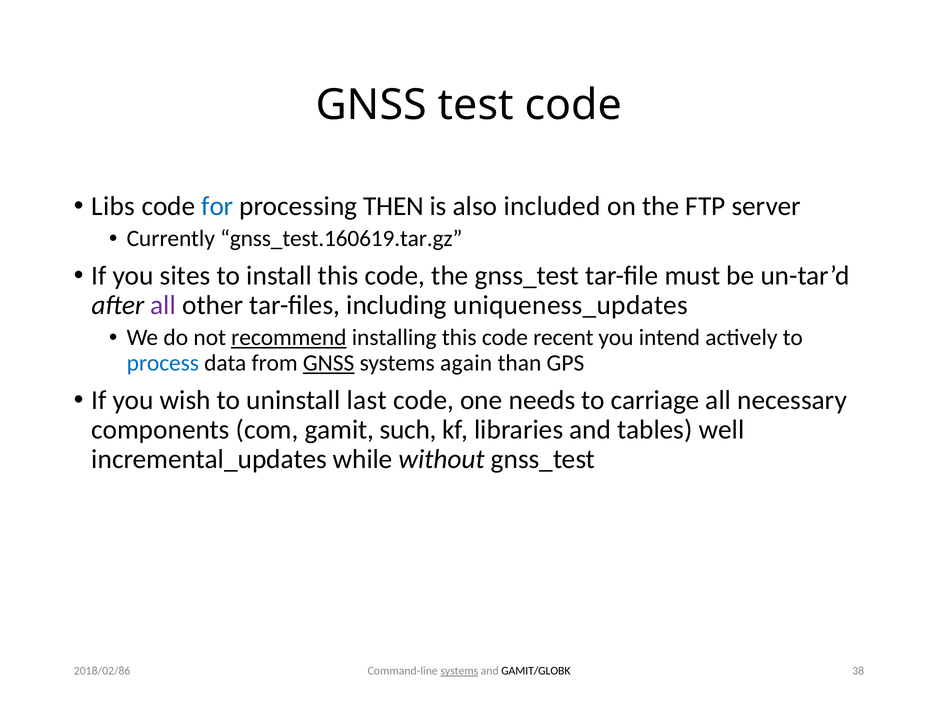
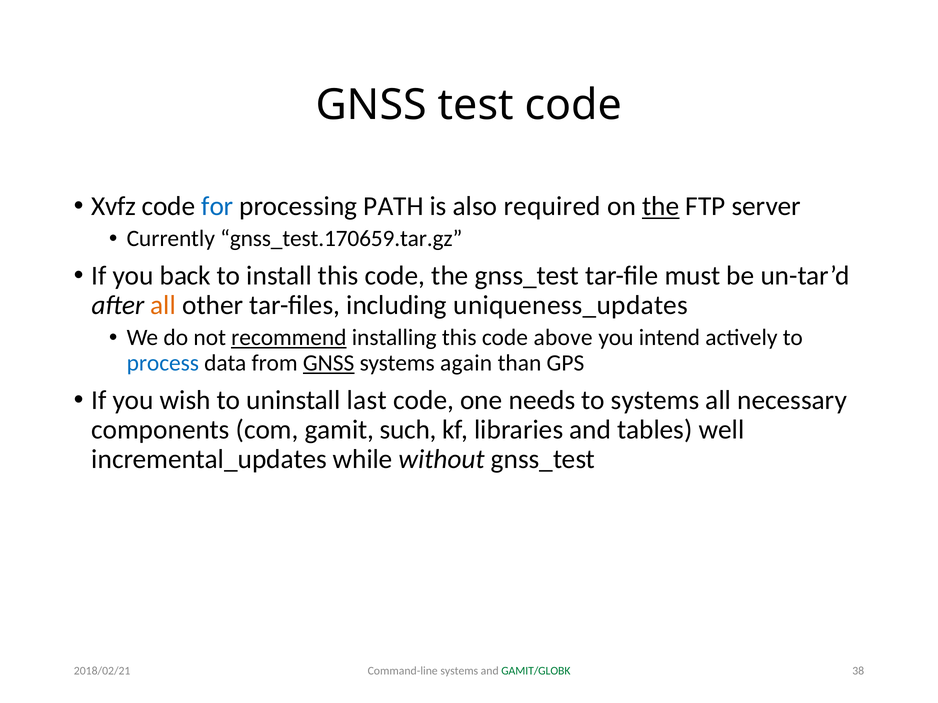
Libs: Libs -> Xvfz (114, 207)
THEN: THEN -> PATH (394, 207)
included: included -> required (552, 207)
the underline: none -> present (661, 207)
gnss_test.160619.tar.gz: gnss_test.160619.tar.gz -> gnss_test.170659.tar.gz (341, 239)
sites: sites -> back (185, 276)
all colour: purple -> orange (163, 306)
recent: recent -> above (563, 338)
to carriage: carriage -> systems (655, 401)
systems underline: present -> none (459, 672)
GAMIT/GLOBK colour: black -> green (536, 672)
2018/02/86: 2018/02/86 -> 2018/02/21 (102, 672)
